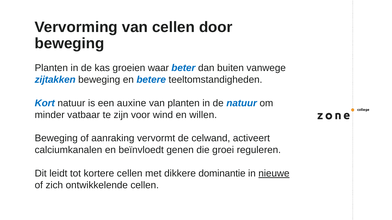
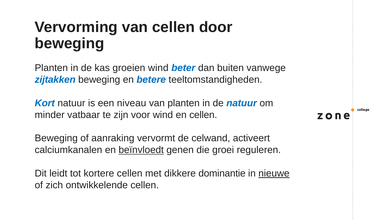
groeien waar: waar -> wind (158, 68)
auxine: auxine -> niveau (132, 103)
en willen: willen -> cellen (203, 115)
beïnvloedt underline: none -> present (141, 150)
